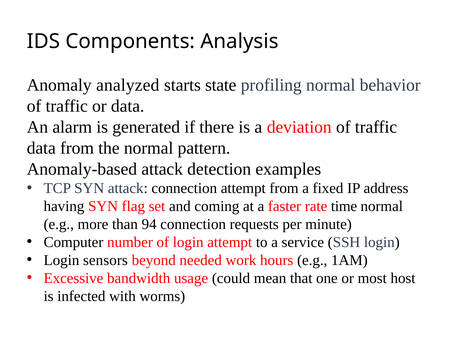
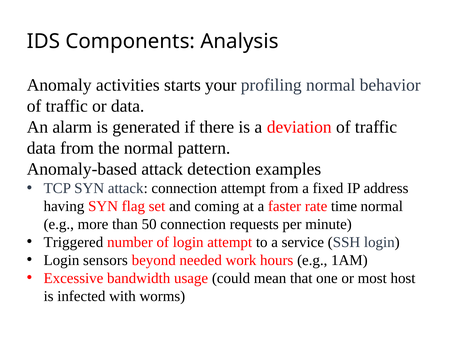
analyzed: analyzed -> activities (128, 85)
state: state -> your (221, 85)
94: 94 -> 50 (149, 224)
Computer: Computer -> Triggered (73, 242)
